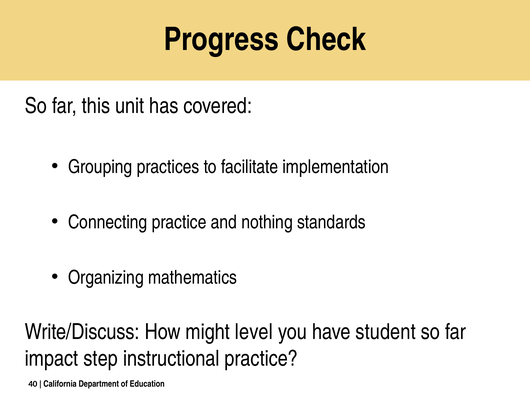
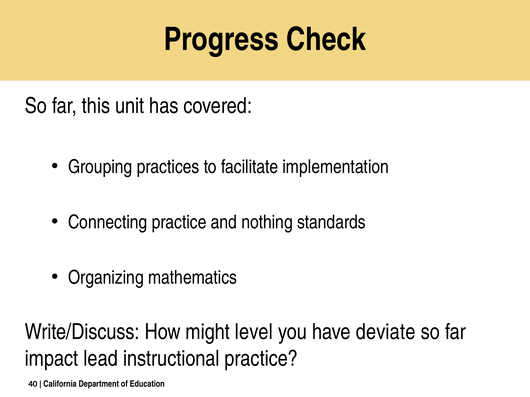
student: student -> deviate (386, 332)
step: step -> lead (101, 359)
